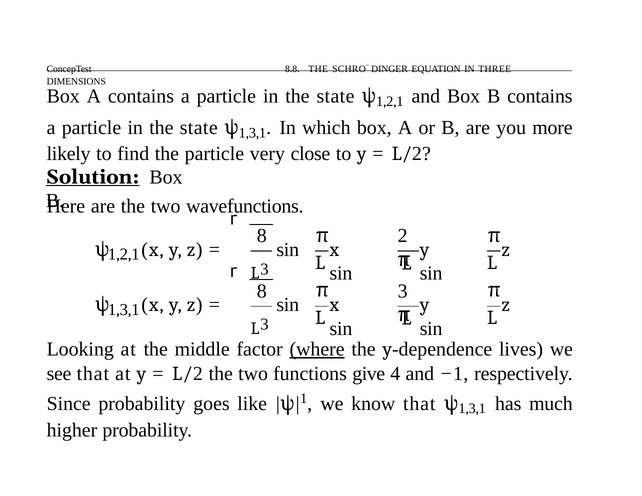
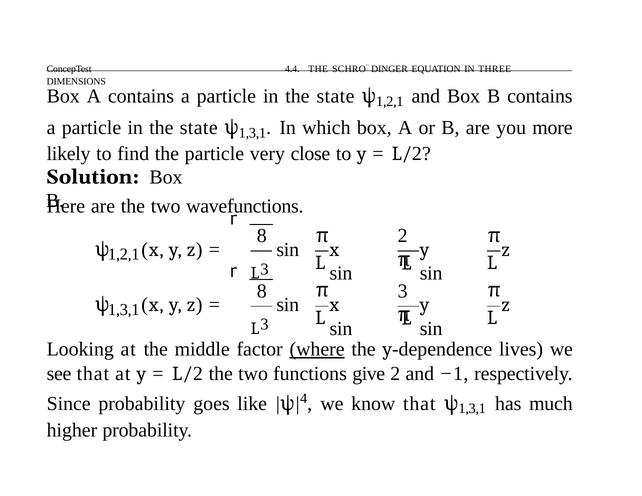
8.8: 8.8 -> 4.4 (292, 69)
Solution underline: present -> none (93, 177)
give 4: 4 -> 2 (395, 374)
1: 1 -> 4 (304, 399)
